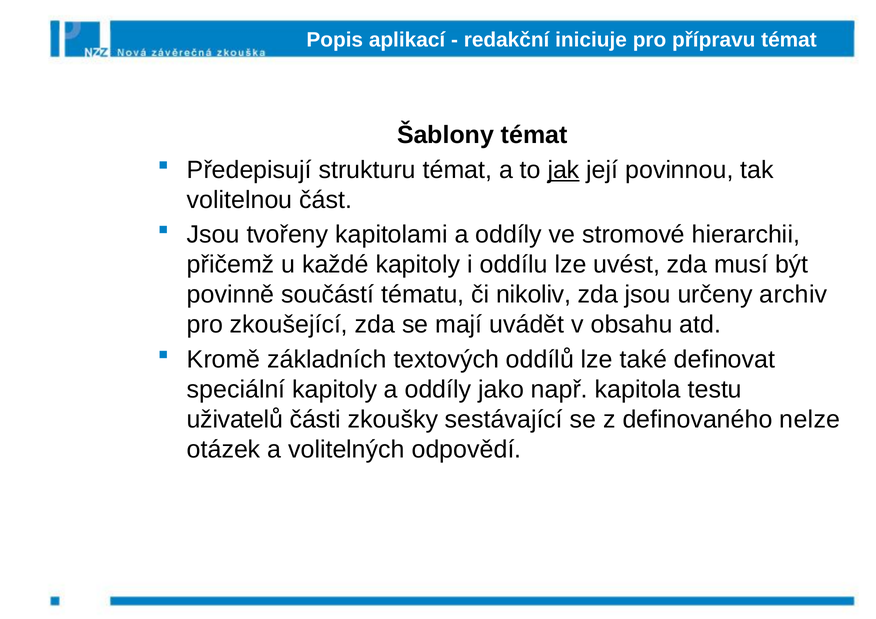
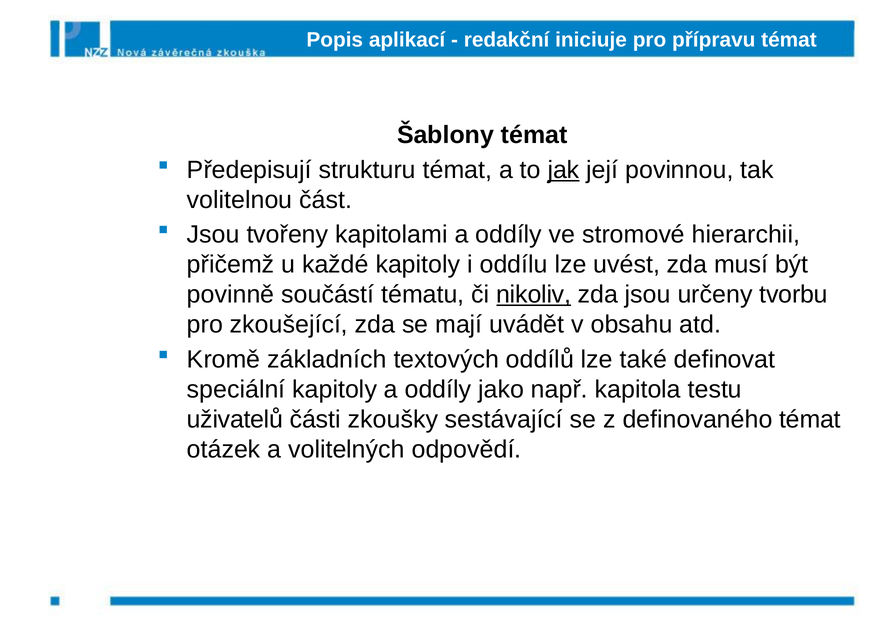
nikoliv underline: none -> present (534, 295)
archiv: archiv -> tvorbu (794, 295)
definovaného nelze: nelze -> témat (810, 420)
